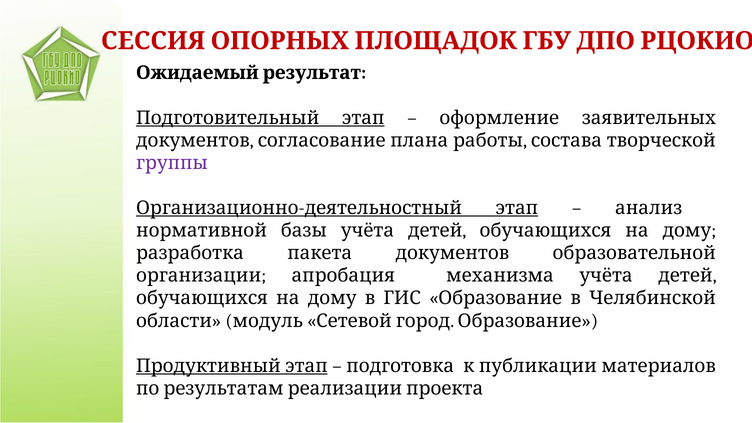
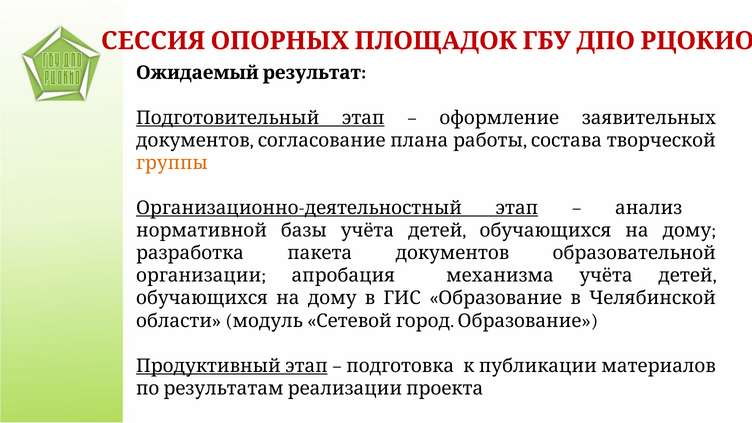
группы colour: purple -> orange (172, 163)
